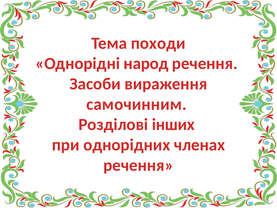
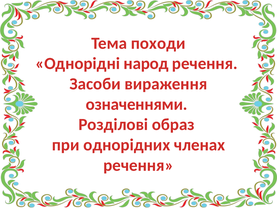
самочинним: самочинним -> означеннями (137, 104)
інших: інших -> образ (173, 124)
